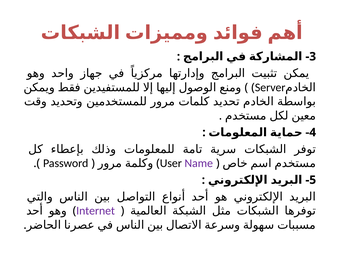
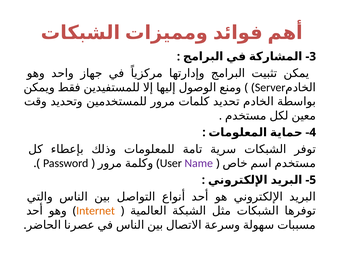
Internet colour: purple -> orange (96, 211)
